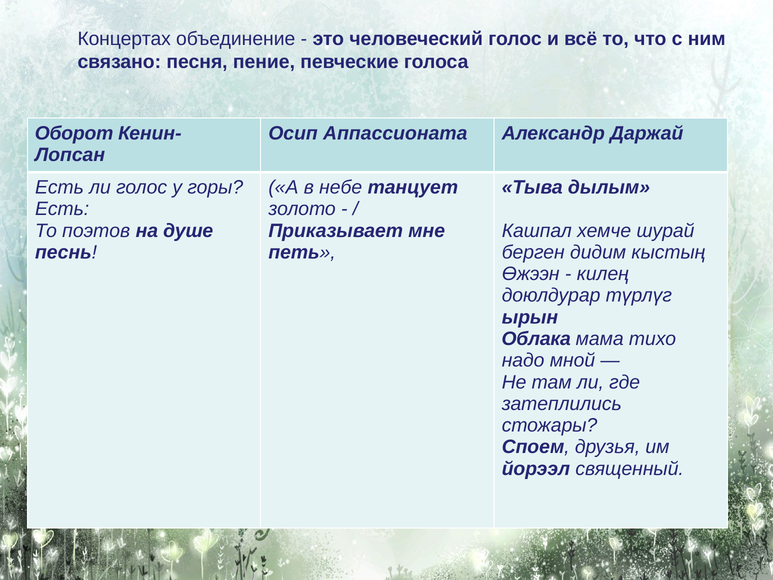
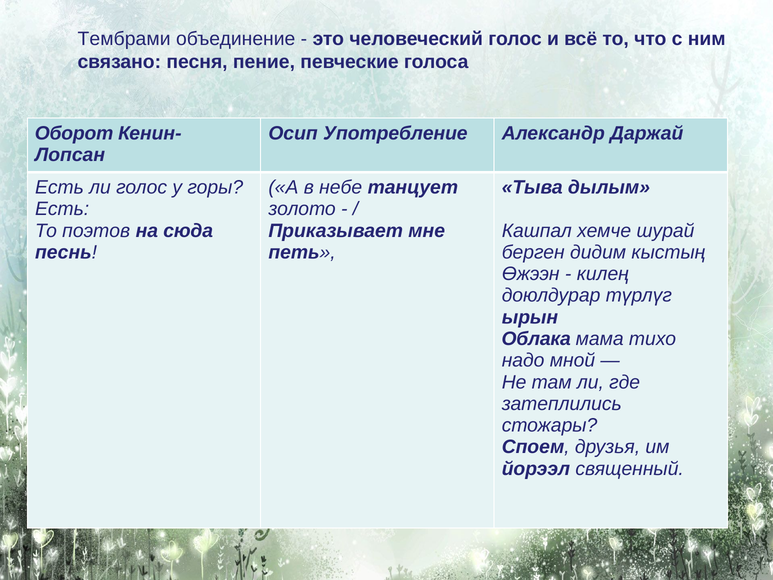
Концертах: Концертах -> Тембрами (124, 39)
Аппассионата: Аппассионата -> Употребление (395, 133)
душе: душе -> сюда (188, 231)
